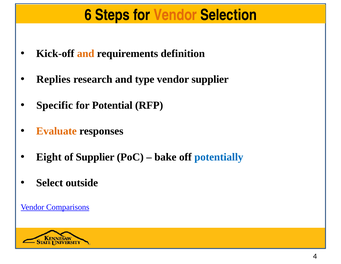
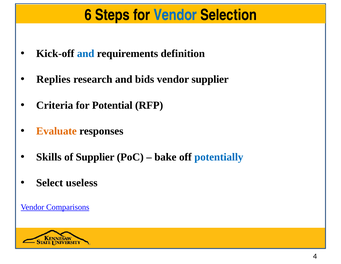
Vendor colour: orange -> blue (175, 15)
and colour: orange -> blue (86, 53)
type: type -> bids (145, 79)
Specific: Specific -> Criteria (55, 105)
Eight: Eight -> Skills (49, 157)
outside: outside -> useless (82, 183)
